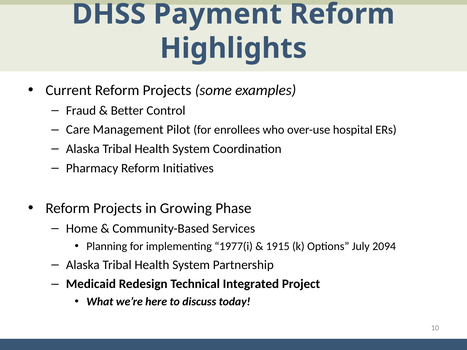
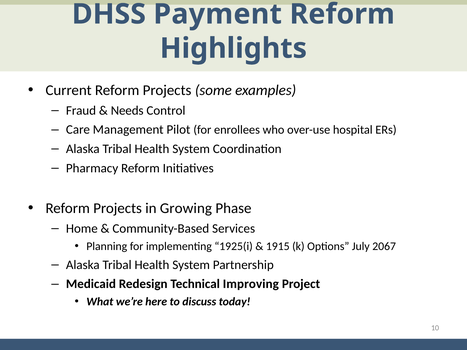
Better: Better -> Needs (127, 111)
1977(i: 1977(i -> 1925(i (234, 246)
2094: 2094 -> 2067 (384, 246)
Integrated: Integrated -> Improving (251, 284)
